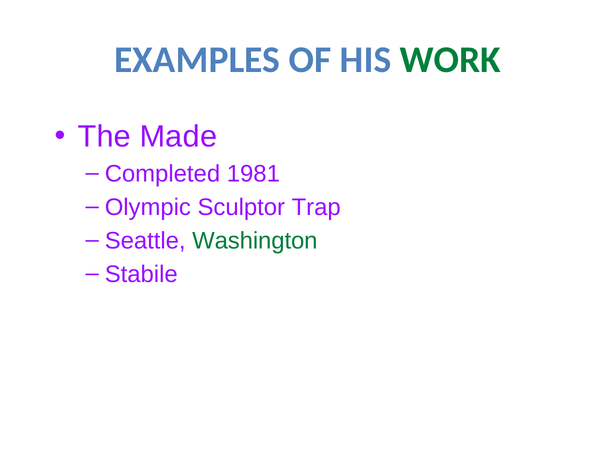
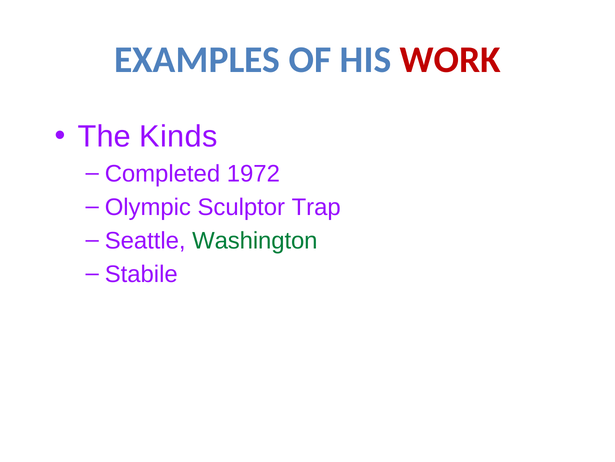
WORK colour: green -> red (450, 60)
Made: Made -> Kinds (178, 137)
1981: 1981 -> 1972 (253, 174)
